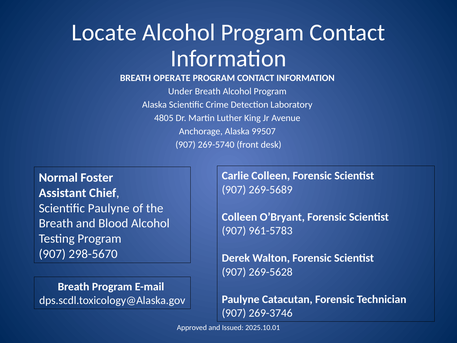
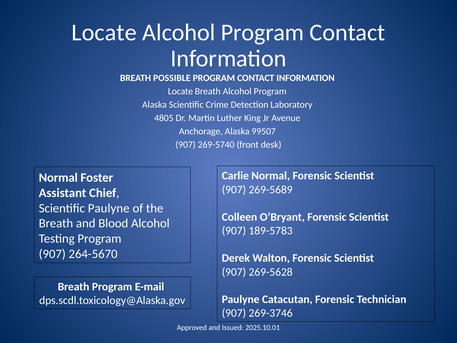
OPERATE: OPERATE -> POSSIBLE (172, 78)
Under: Under -> Locate (180, 91)
Carlie Colleen: Colleen -> Normal (271, 176)
961-5783: 961-5783 -> 189-5783 (271, 231)
298-5670: 298-5670 -> 264-5670 (93, 254)
